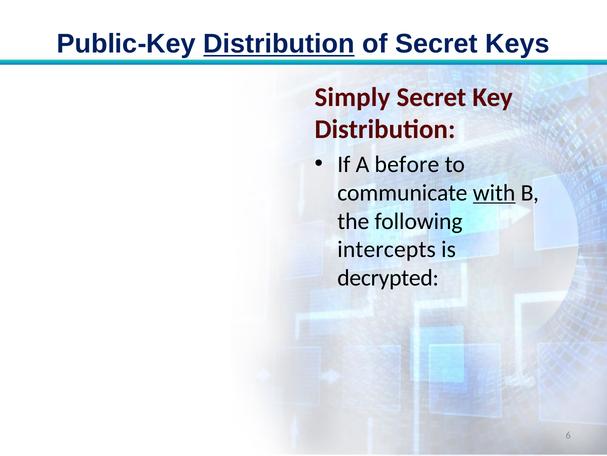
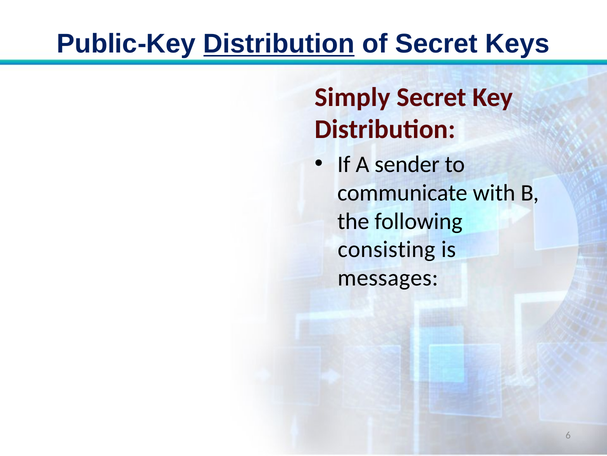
before: before -> sender (407, 164)
with underline: present -> none (494, 193)
intercepts: intercepts -> consisting (387, 249)
decrypted: decrypted -> messages (388, 278)
